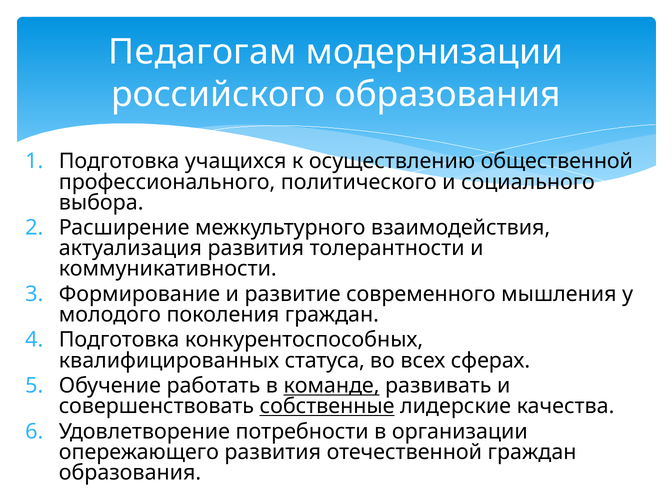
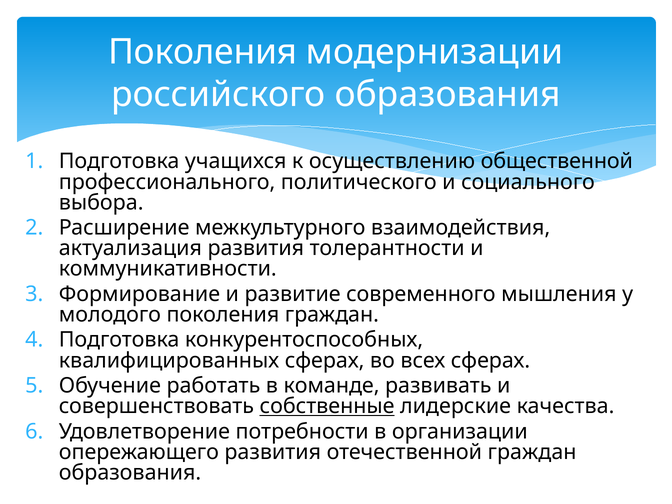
Педагогам: Педагогам -> Поколения (203, 52)
квалифицированных статуса: статуса -> сферах (325, 360)
команде underline: present -> none (332, 386)
